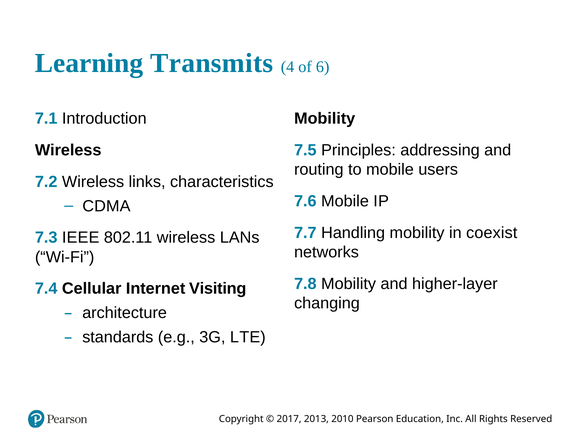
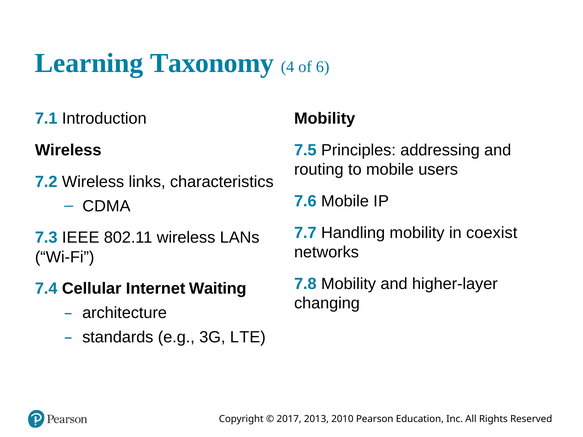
Transmits: Transmits -> Taxonomy (212, 63)
Visiting: Visiting -> Waiting (218, 289)
